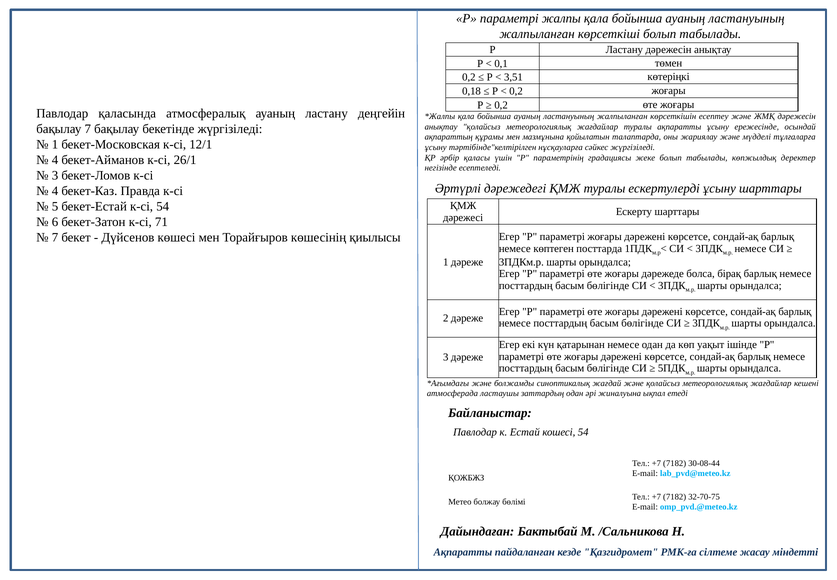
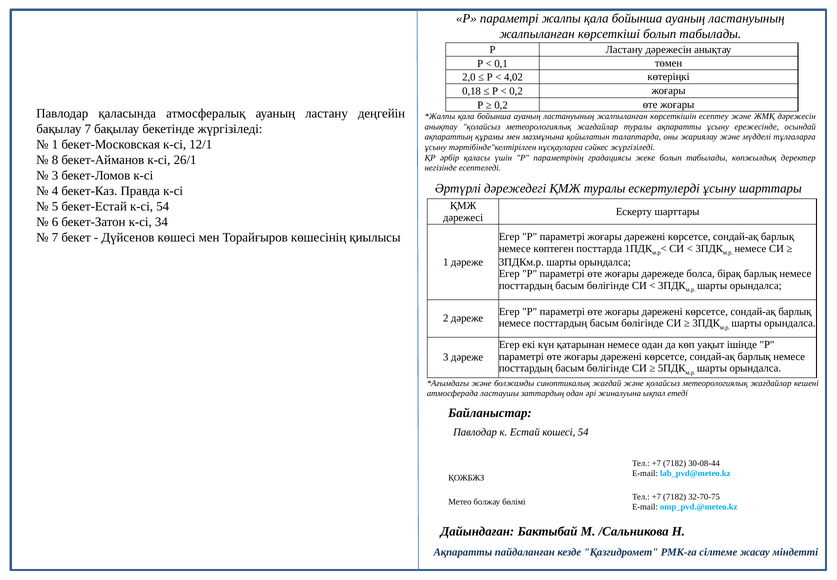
0,2: 0,2 -> 2,0 (469, 77)
3,51: 3,51 -> 4,02 (513, 77)
4: 4 -> 8 (55, 160)
71: 71 -> 34 (161, 222)
